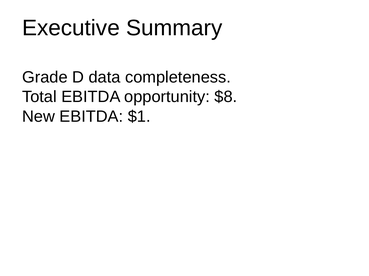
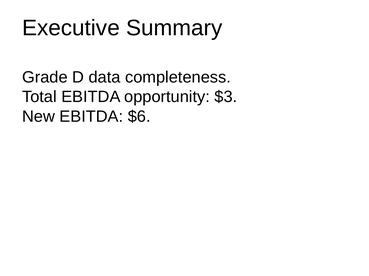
$8: $8 -> $3 (226, 97)
$1: $1 -> $6 (139, 117)
